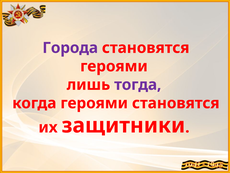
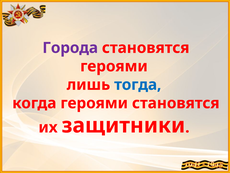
тогда colour: purple -> blue (138, 85)
